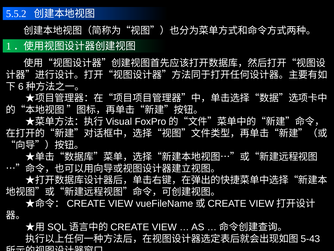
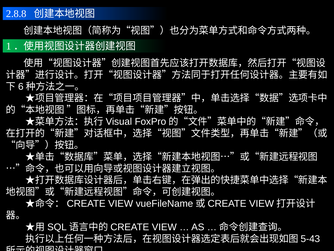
5.5.2: 5.5.2 -> 2.8.8 (16, 14)
